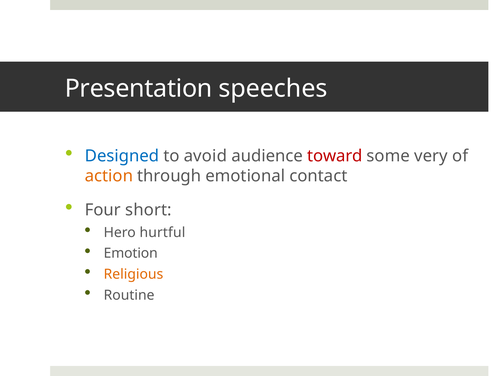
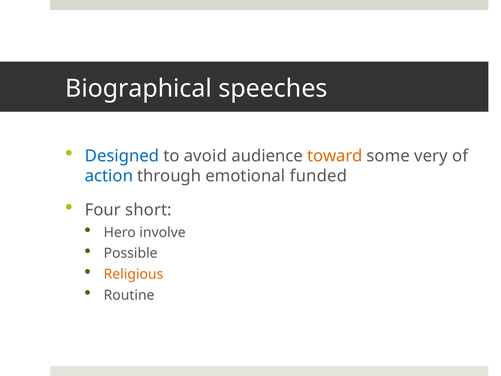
Presentation: Presentation -> Biographical (139, 88)
toward colour: red -> orange (335, 156)
action colour: orange -> blue (109, 176)
contact: contact -> funded (318, 176)
hurtful: hurtful -> involve (163, 232)
Emotion: Emotion -> Possible (131, 253)
